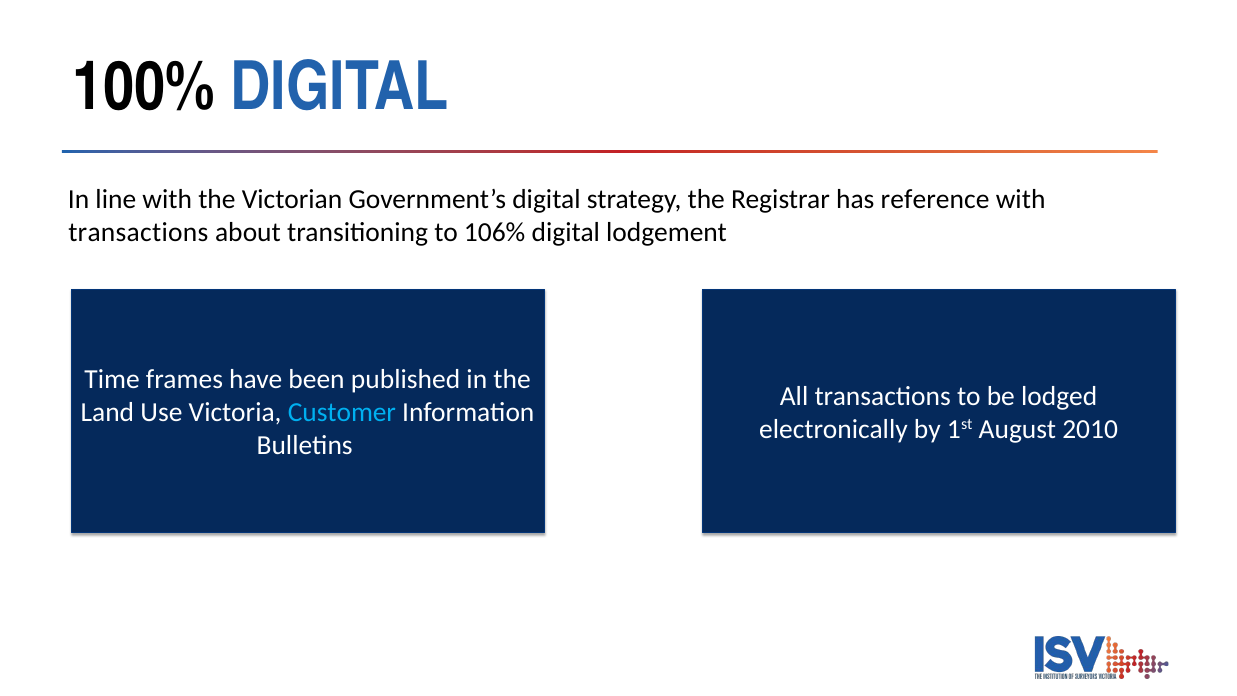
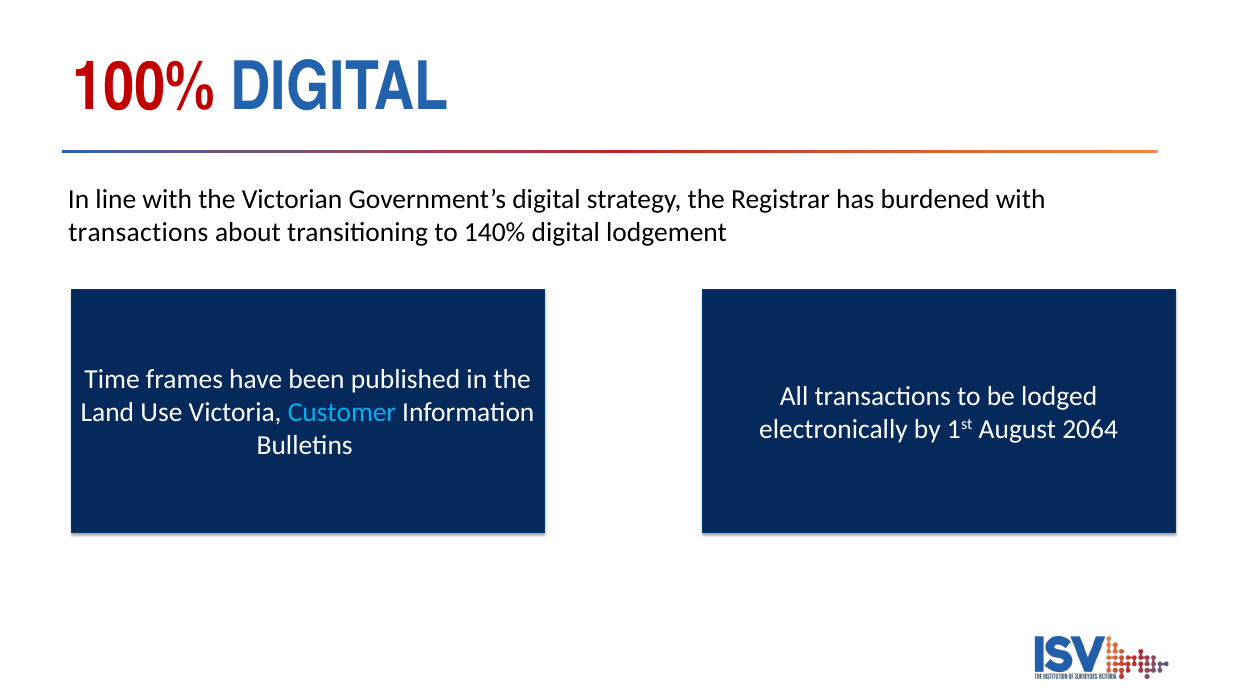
100% colour: black -> red (144, 87)
reference: reference -> burdened (935, 200)
106%: 106% -> 140% (495, 233)
2010: 2010 -> 2064 (1090, 429)
